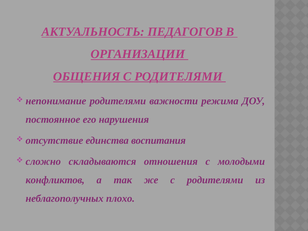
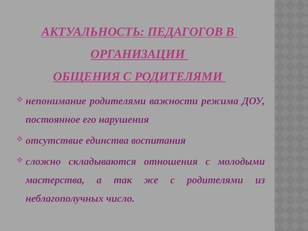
конфликтов: конфликтов -> мастерства (55, 180)
плохо: плохо -> число (120, 198)
